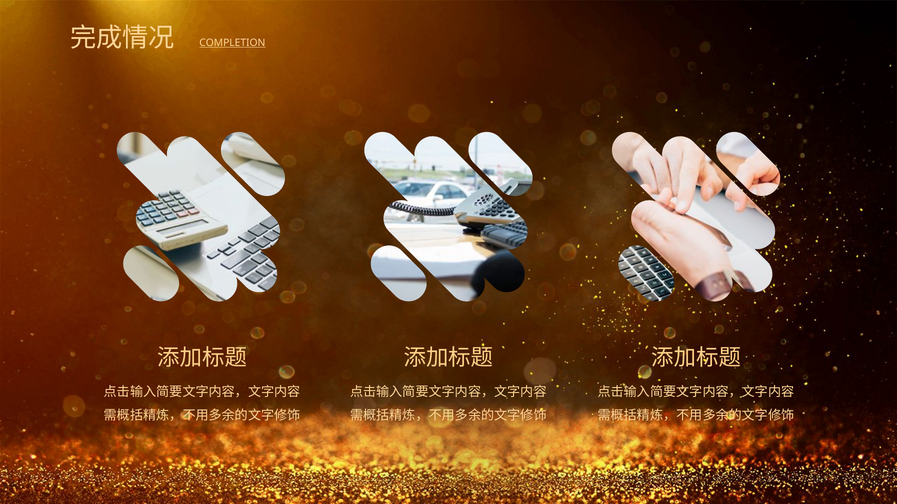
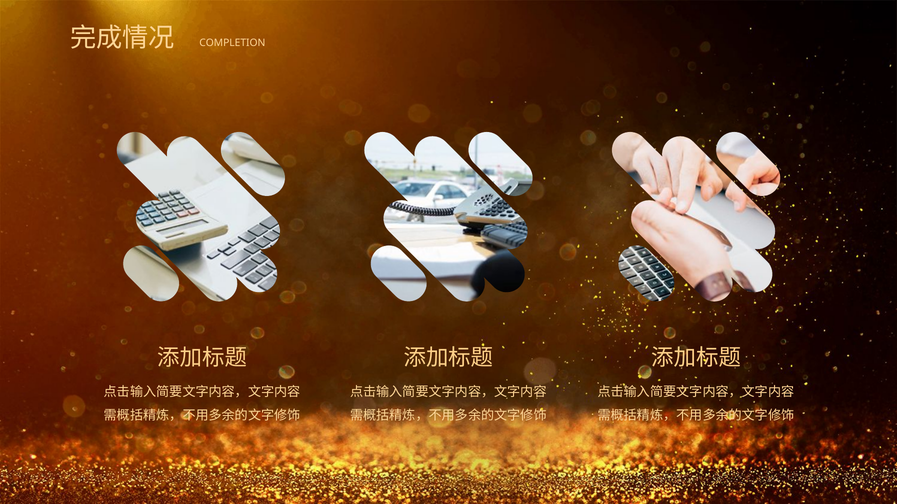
COMPLETION underline: present -> none (232, 43)
